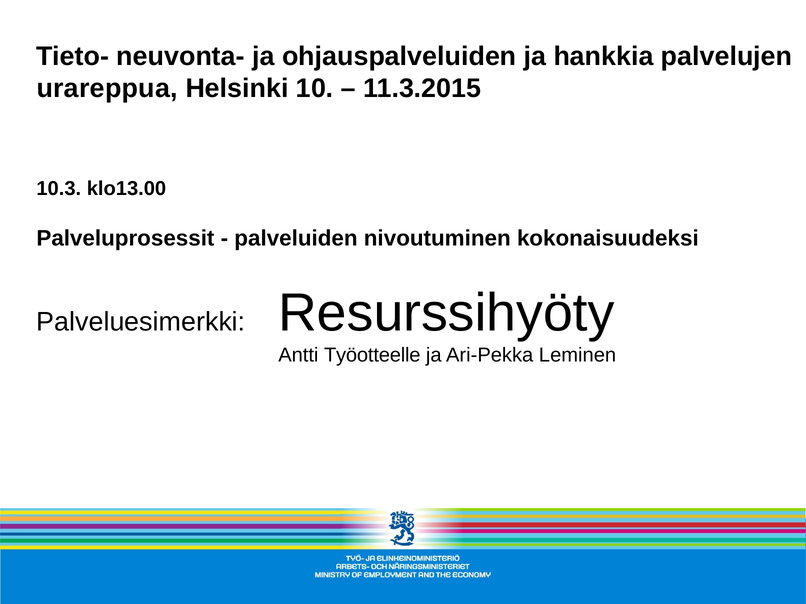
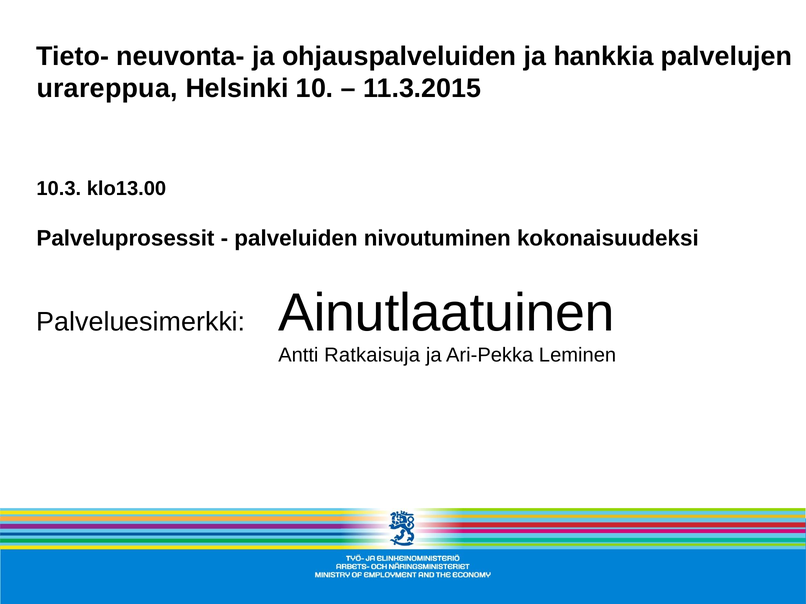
Resurssihyöty: Resurssihyöty -> Ainutlaatuinen (446, 314)
Työotteelle: Työotteelle -> Ratkaisuja (372, 356)
